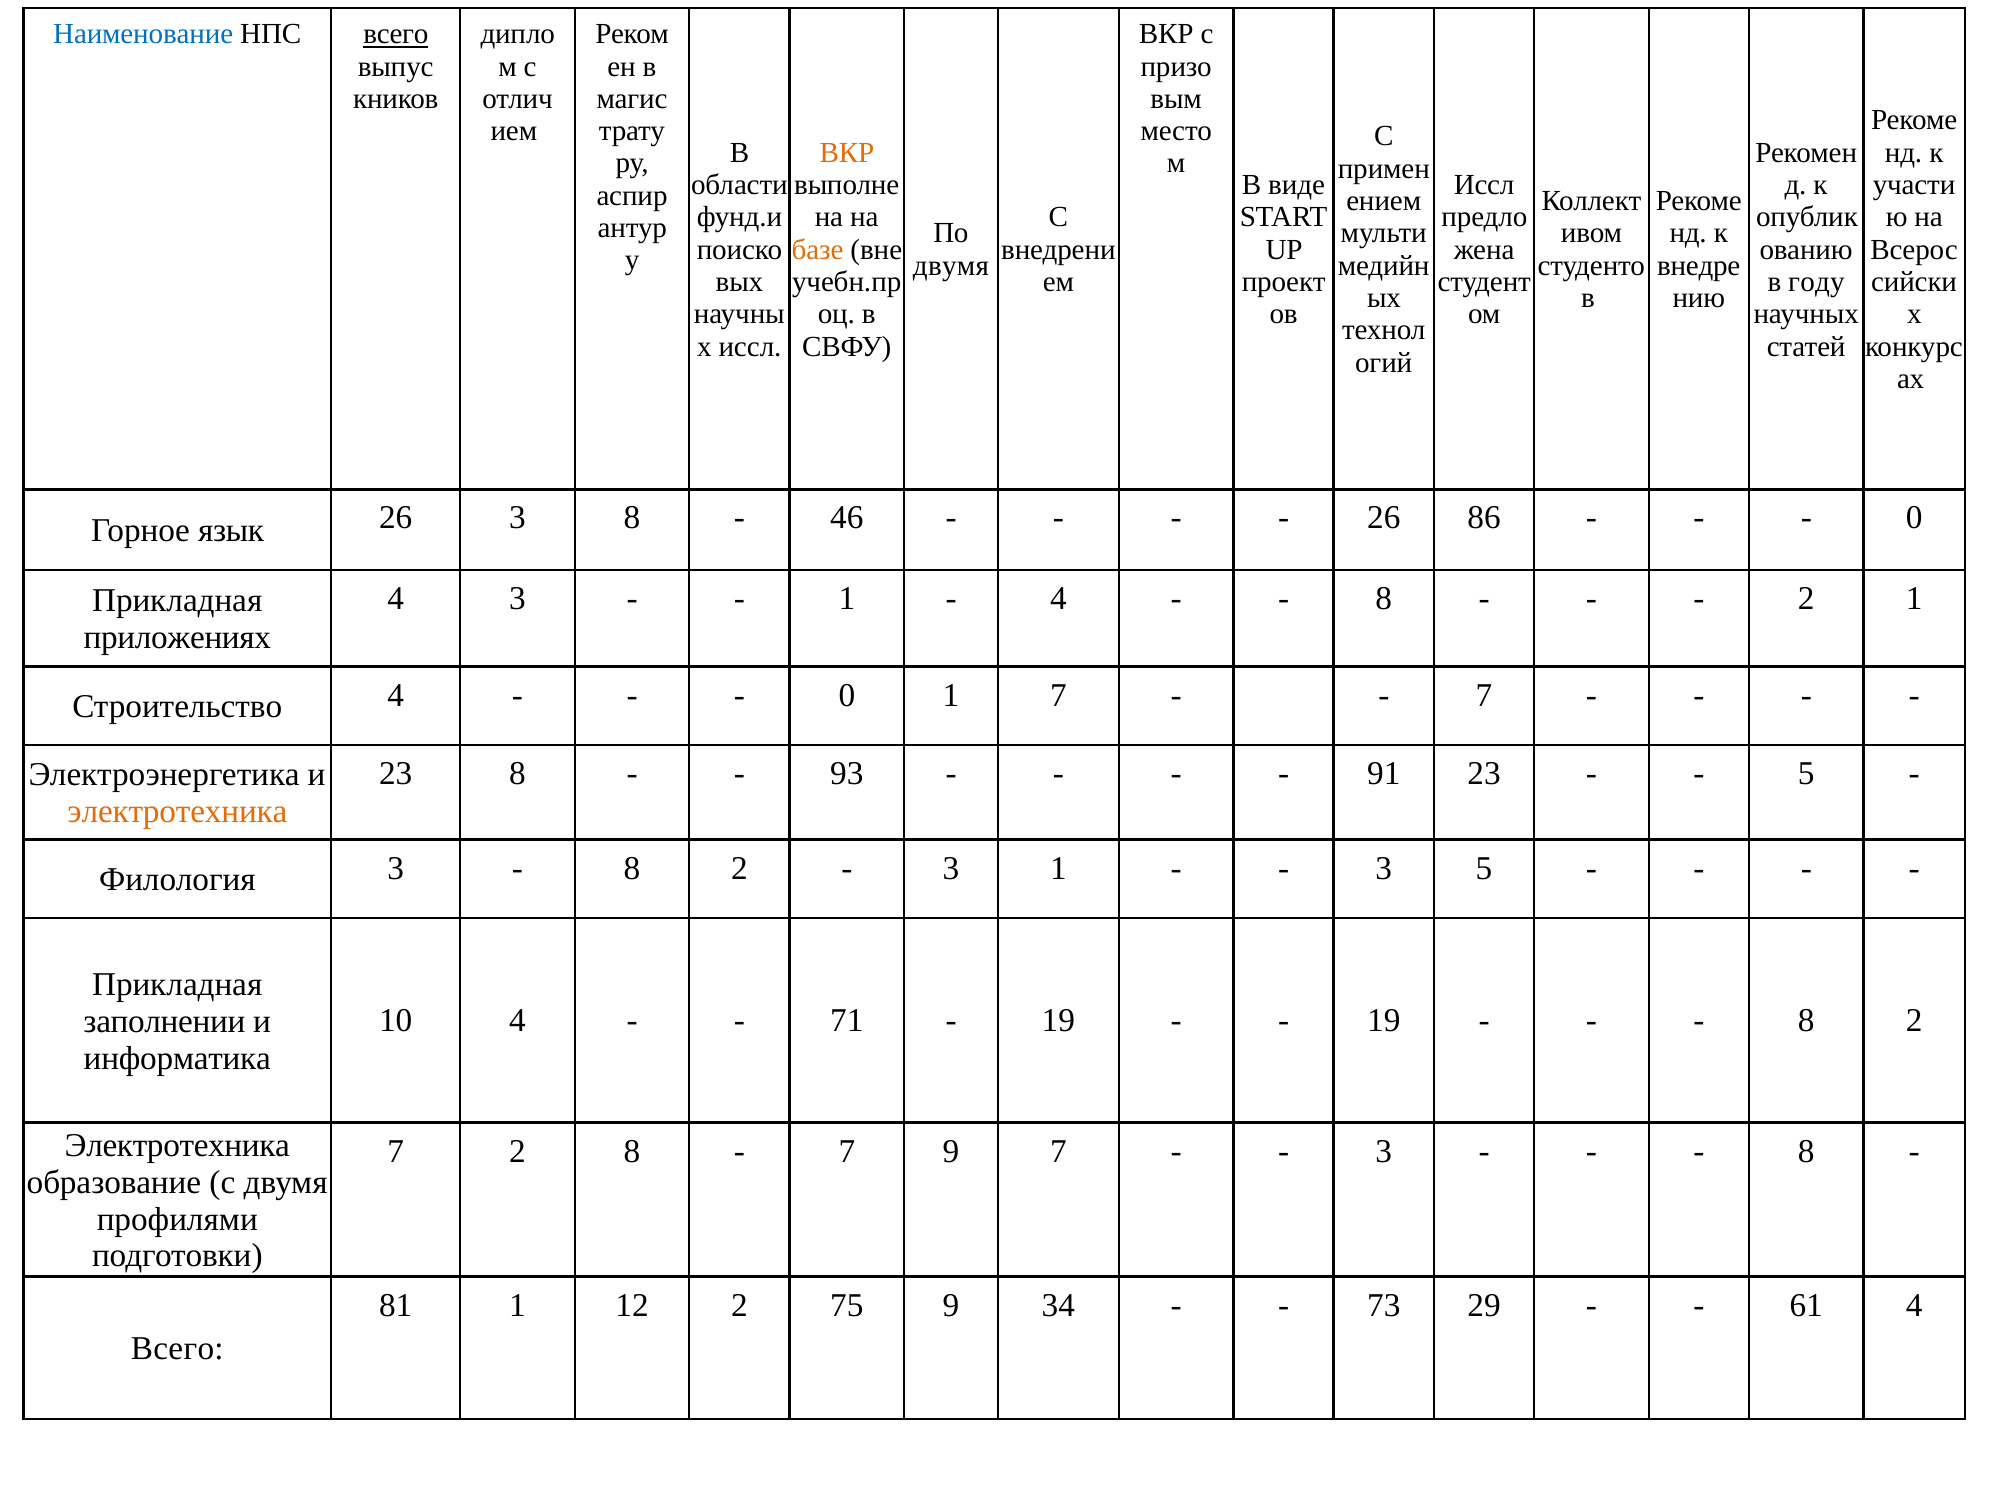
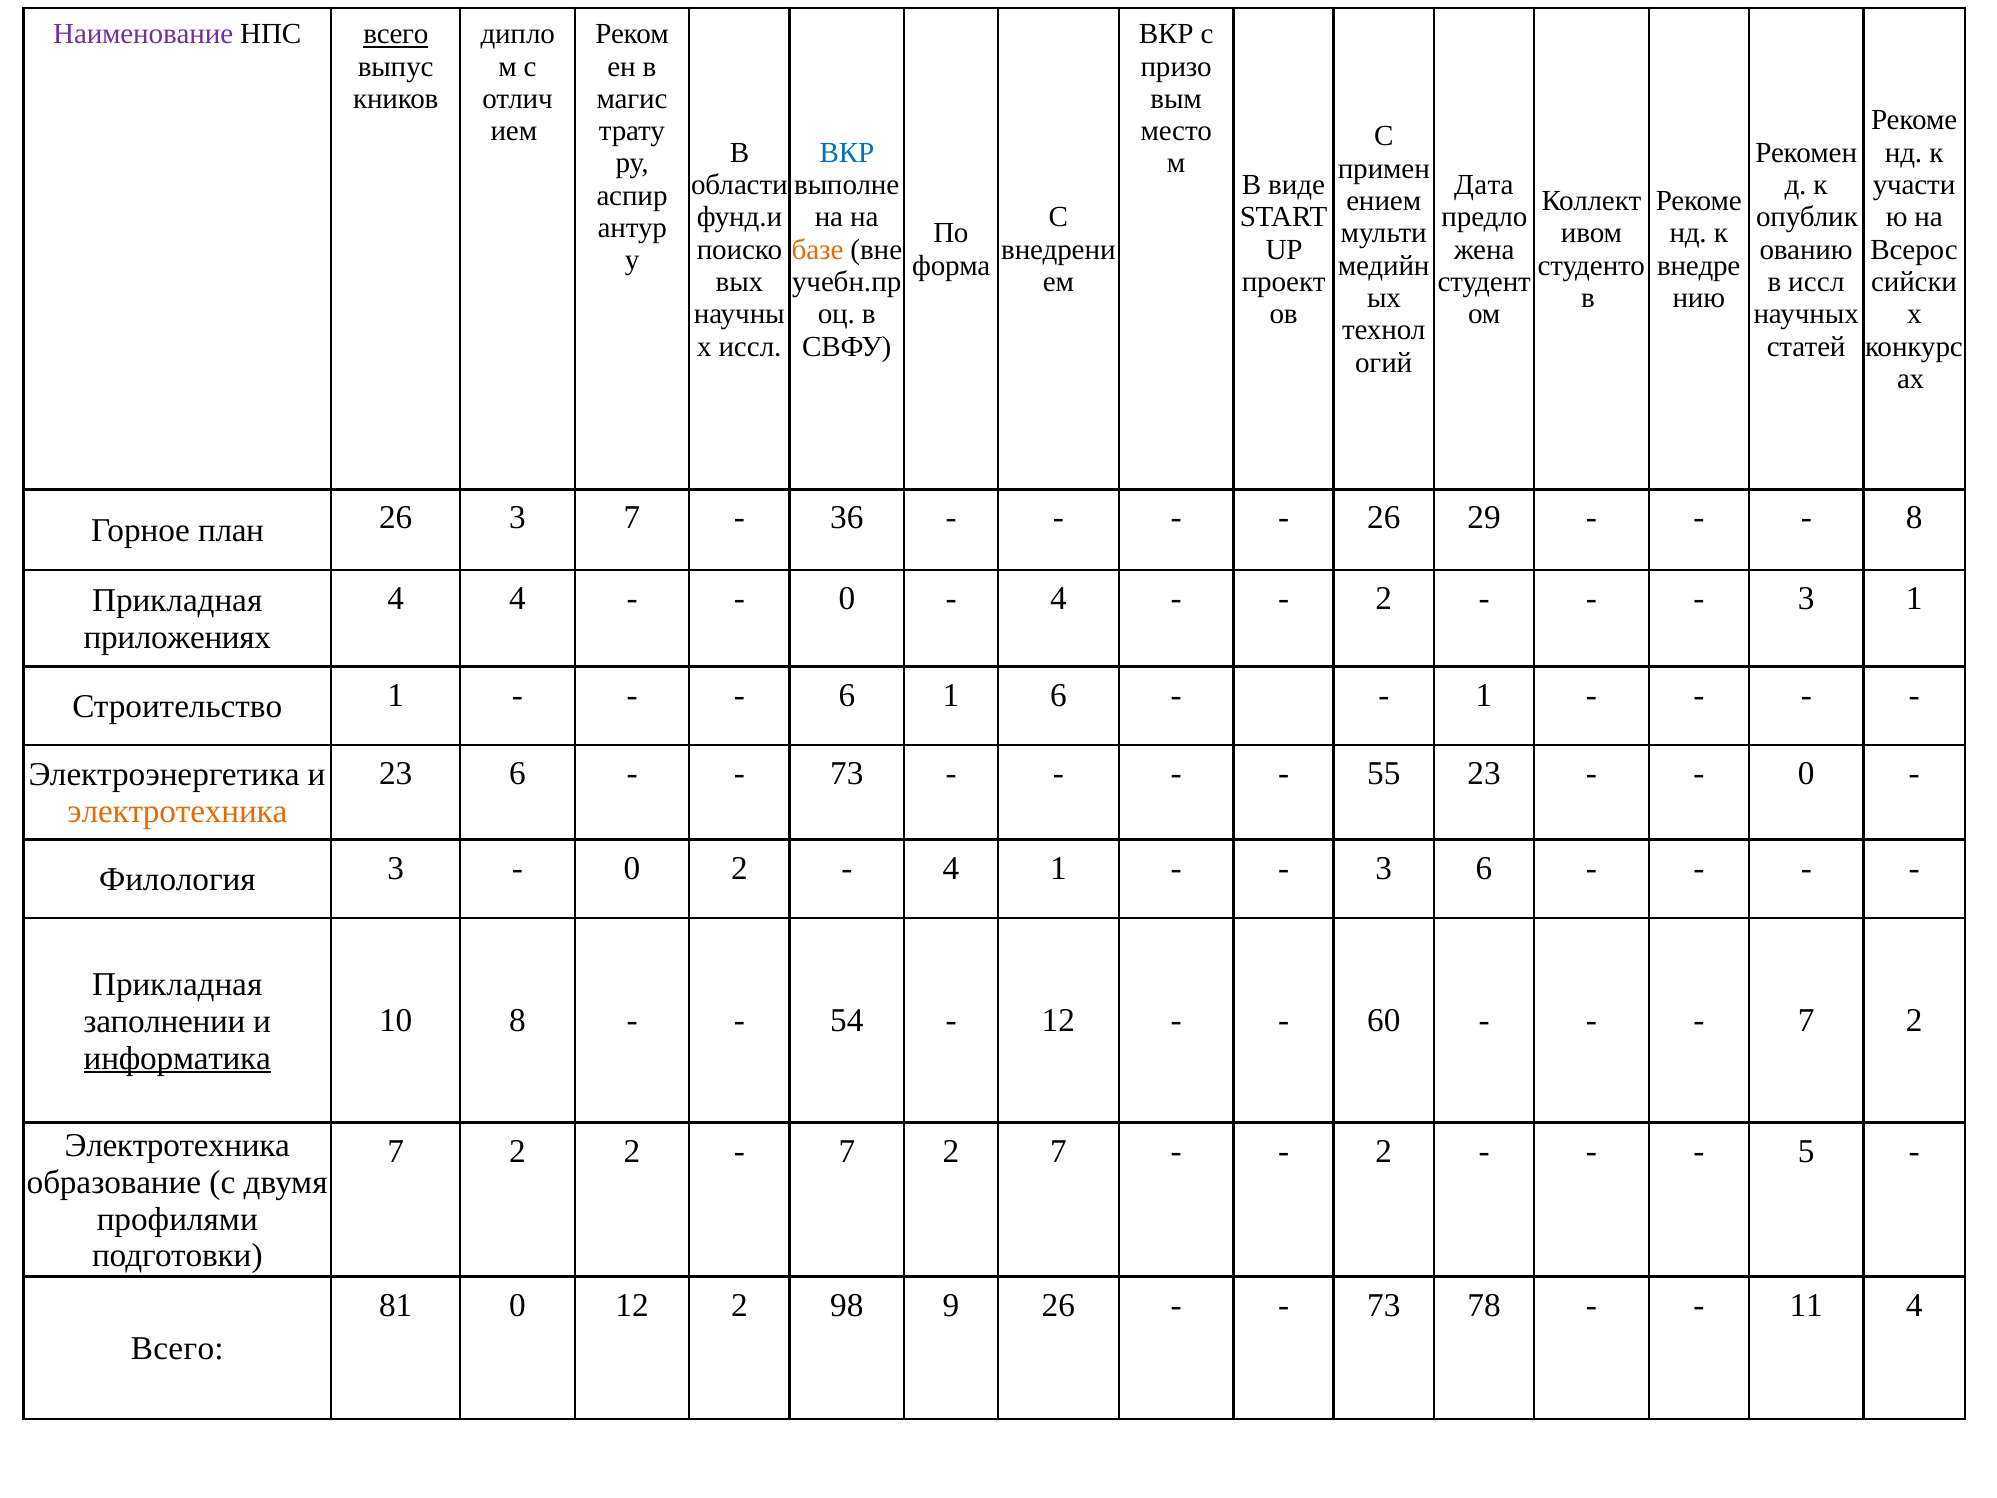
Наименование colour: blue -> purple (143, 34)
ВКР colour: orange -> blue (847, 153)
Иссл: Иссл -> Дата (1484, 185)
двумя: двумя -> форма (951, 266)
в году: году -> иссл (1816, 282)
язык: язык -> план (231, 531)
3 8: 8 -> 7 (632, 518)
46: 46 -> 36 (847, 518)
86: 86 -> 29 (1484, 518)
0: 0 -> 8 (1914, 518)
4 3: 3 -> 4 (517, 599)
1: 1 -> 0 (847, 599)
8: 8 -> 2 (1384, 599)
2: 2 -> 3 (1806, 599)
Строительство 4: 4 -> 1 (396, 695)
0: 0 -> 6 (847, 695)
1 7: 7 -> 6 (1058, 695)
7: 7 -> 1 (1484, 695)
23 8: 8 -> 6 (517, 774)
93: 93 -> 73 (847, 774)
91: 91 -> 55 (1384, 774)
5: 5 -> 0 (1806, 774)
8: 8 -> 0 (632, 868)
3: 3 -> 4 (951, 868)
3 5: 5 -> 6 (1484, 868)
10 4: 4 -> 8 (517, 1020)
71: 71 -> 54 (847, 1020)
19: 19 -> 12 (1058, 1020)
19: 19 -> 60 (1384, 1020)
8: 8 -> 7 (1806, 1020)
информатика underline: none -> present (177, 1058)
2 8: 8 -> 2 (632, 1151)
9: 9 -> 2 (951, 1151)
3: 3 -> 2 (1384, 1151)
8: 8 -> 5 (1806, 1151)
81 1: 1 -> 0 (517, 1305)
75: 75 -> 98 (847, 1305)
9 34: 34 -> 26 (1058, 1305)
29: 29 -> 78 (1484, 1305)
61: 61 -> 11 (1806, 1305)
